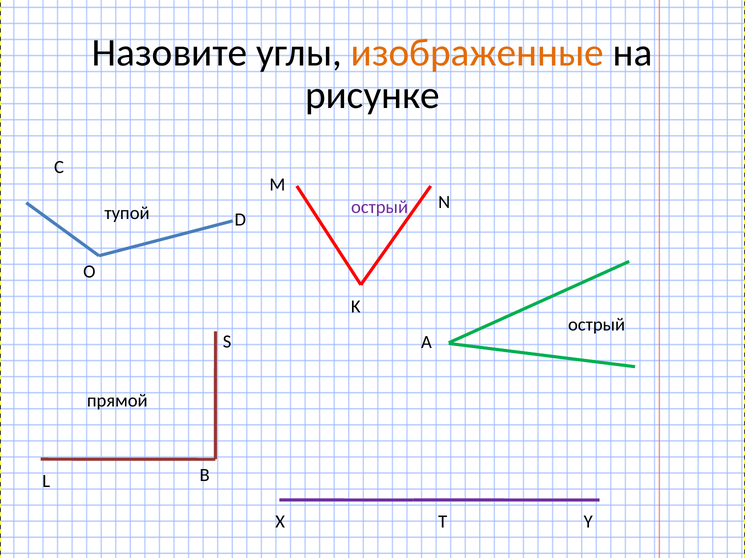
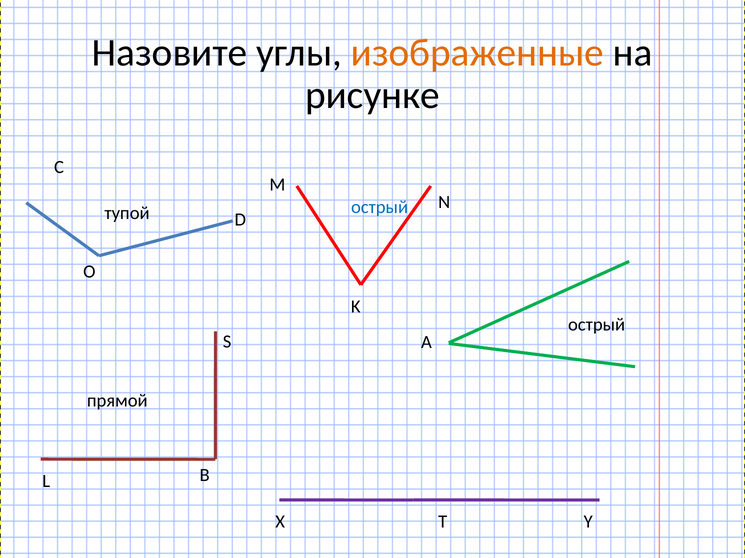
острый colour: purple -> blue (380, 207)
